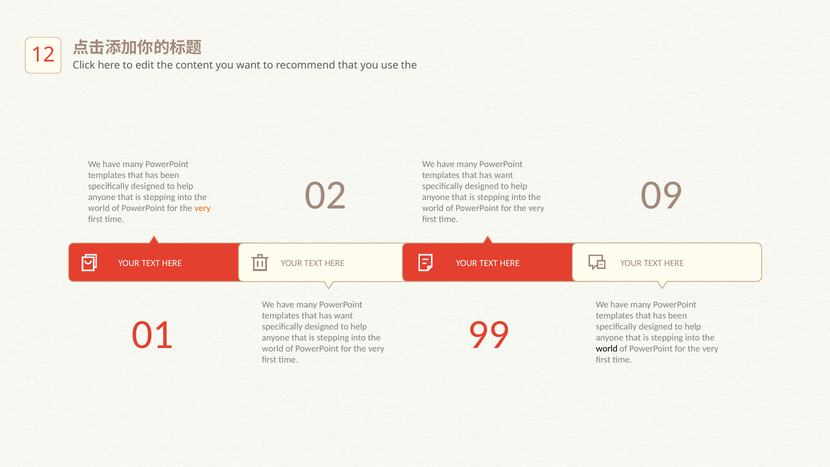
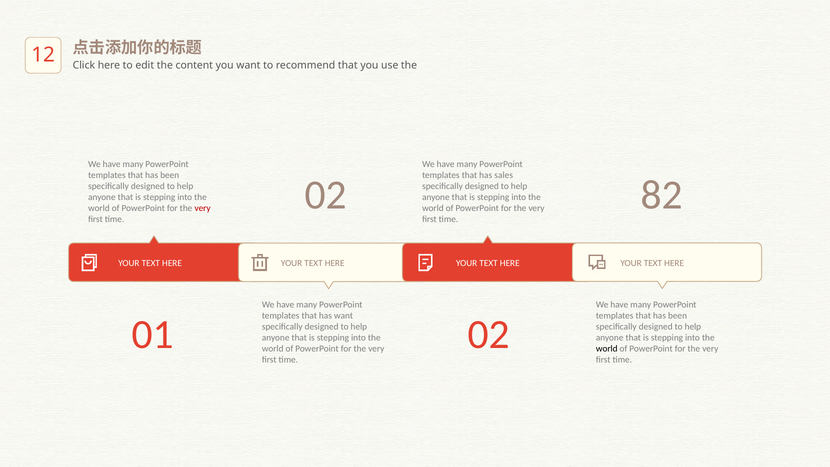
want: want -> sales (504, 175)
09: 09 -> 82 (662, 195)
very colour: orange -> red (203, 208)
01 99: 99 -> 02 (489, 334)
